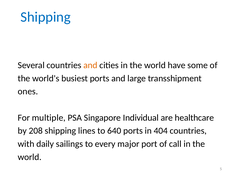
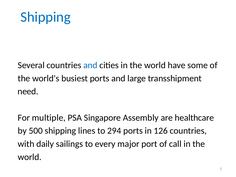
and colour: orange -> blue (90, 65)
ones: ones -> need (28, 91)
Individual: Individual -> Assembly (141, 118)
208: 208 -> 500 (36, 131)
640: 640 -> 294 (114, 131)
404: 404 -> 126 (161, 131)
